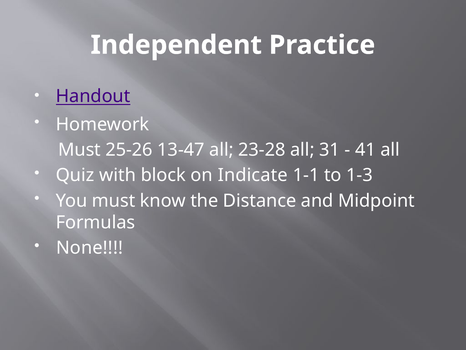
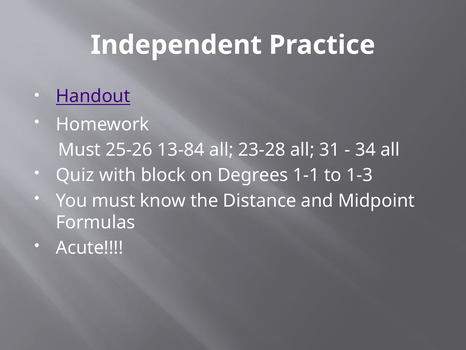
13-47: 13-47 -> 13-84 (181, 150)
41: 41 -> 34 (365, 150)
Indicate: Indicate -> Degrees (253, 175)
None: None -> Acute (90, 248)
